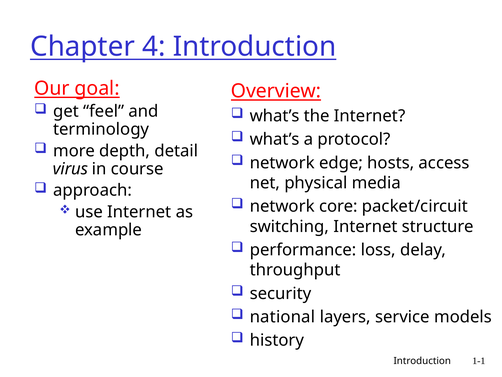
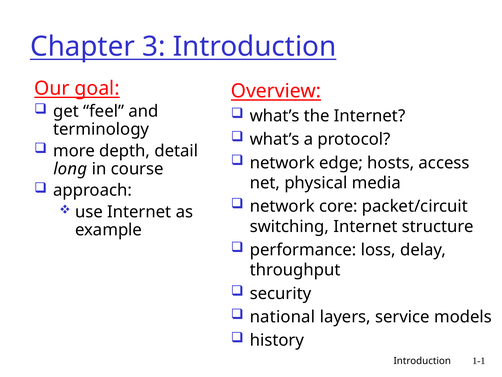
4: 4 -> 3 (154, 47)
virus: virus -> long (70, 169)
